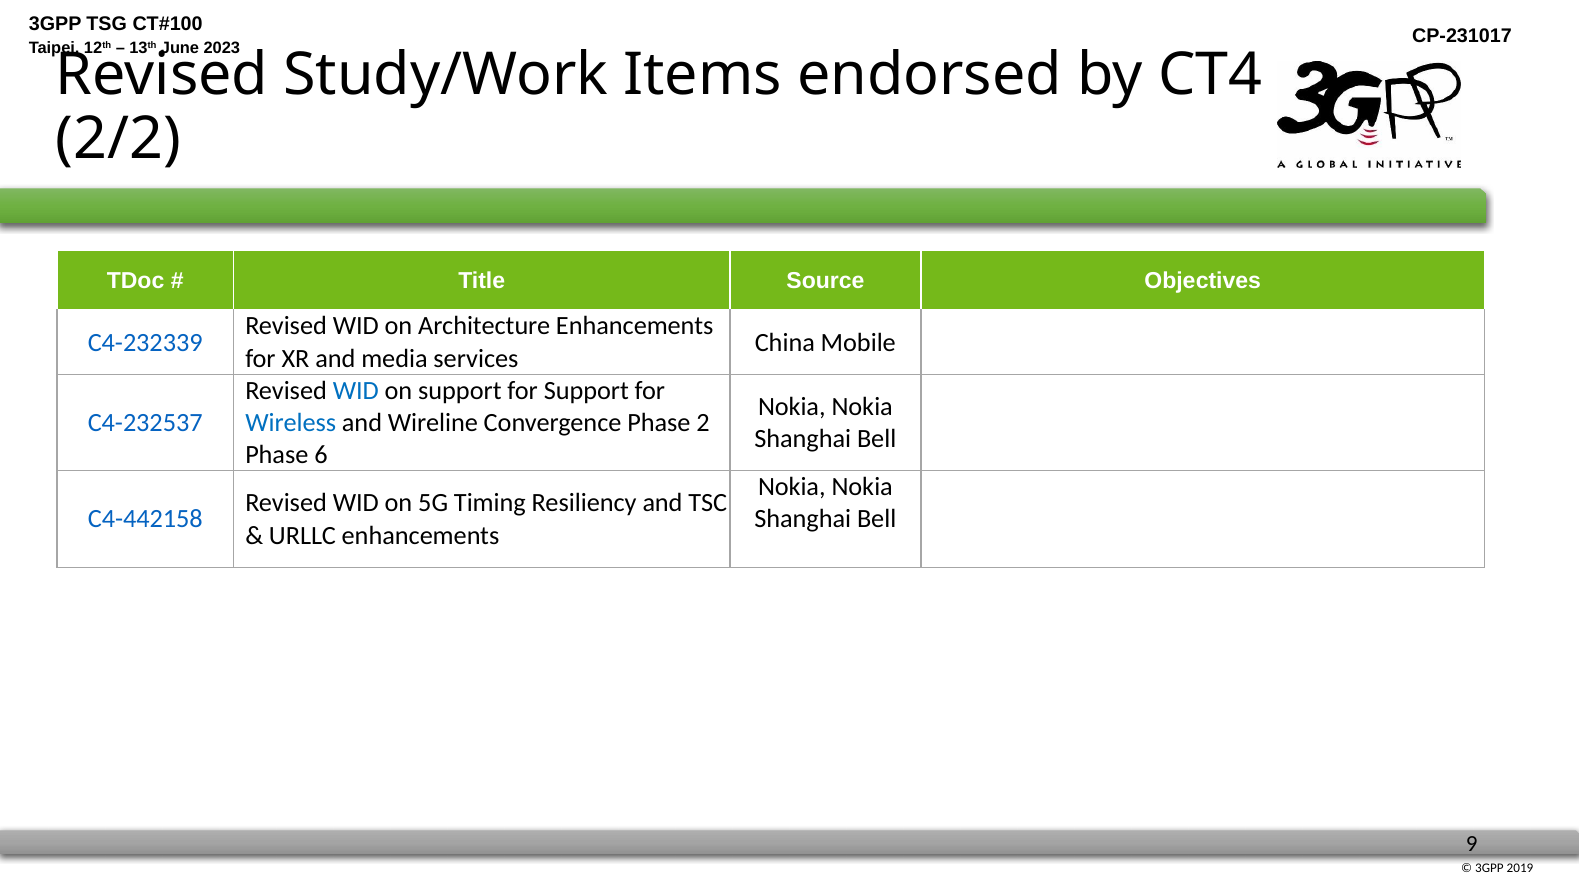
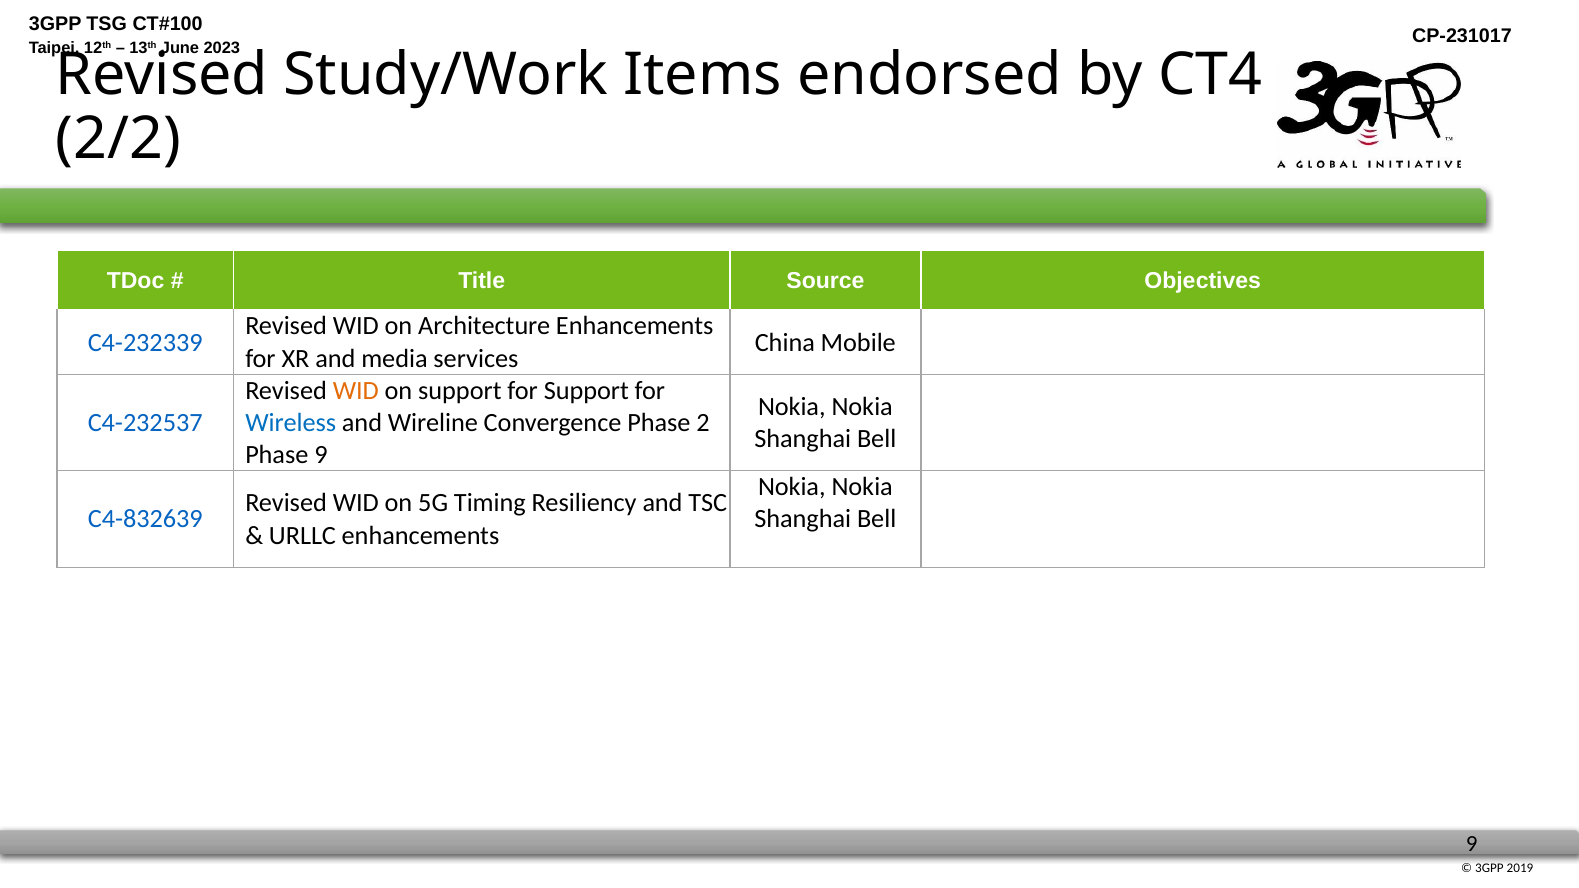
WID colour: blue -> orange (356, 391)
Phase 6: 6 -> 9 (321, 455)
C4-442158: C4-442158 -> C4-832639 (145, 519)
